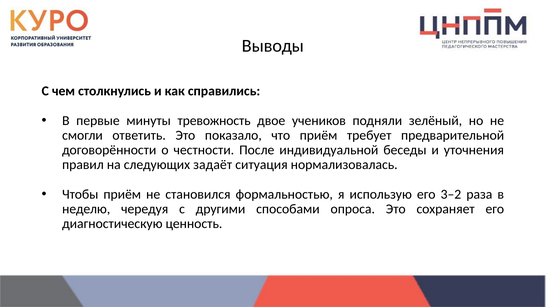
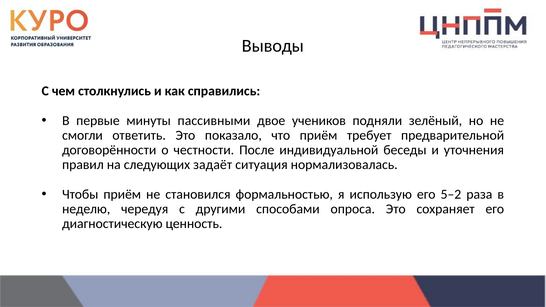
тревожность: тревожность -> пассивными (214, 121)
3–2: 3–2 -> 5–2 (451, 194)
